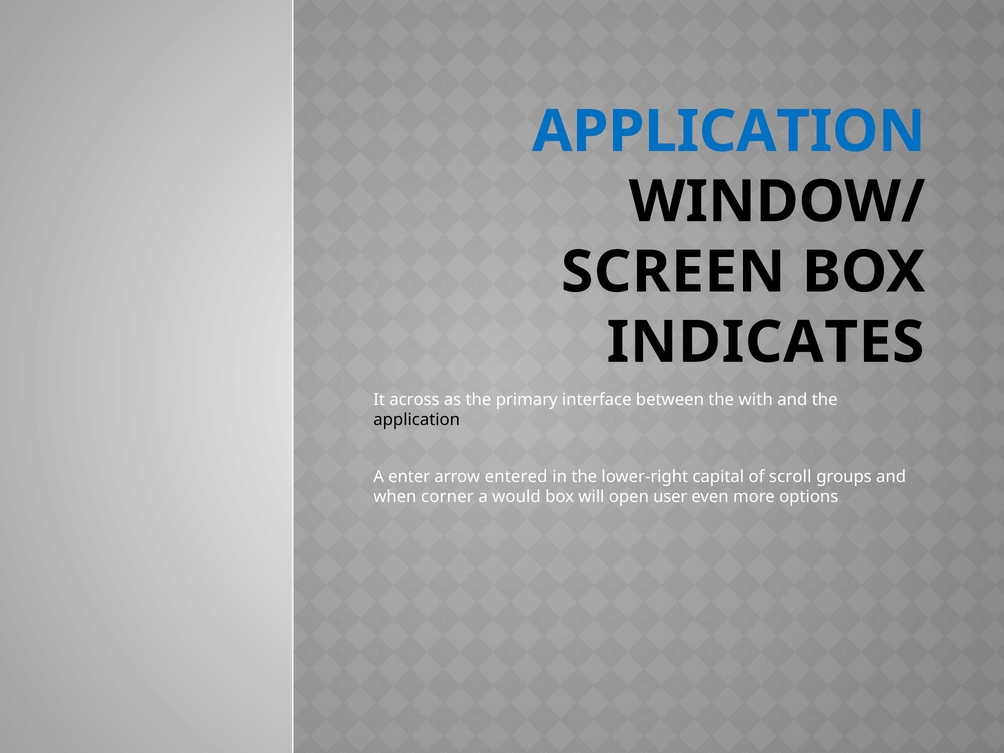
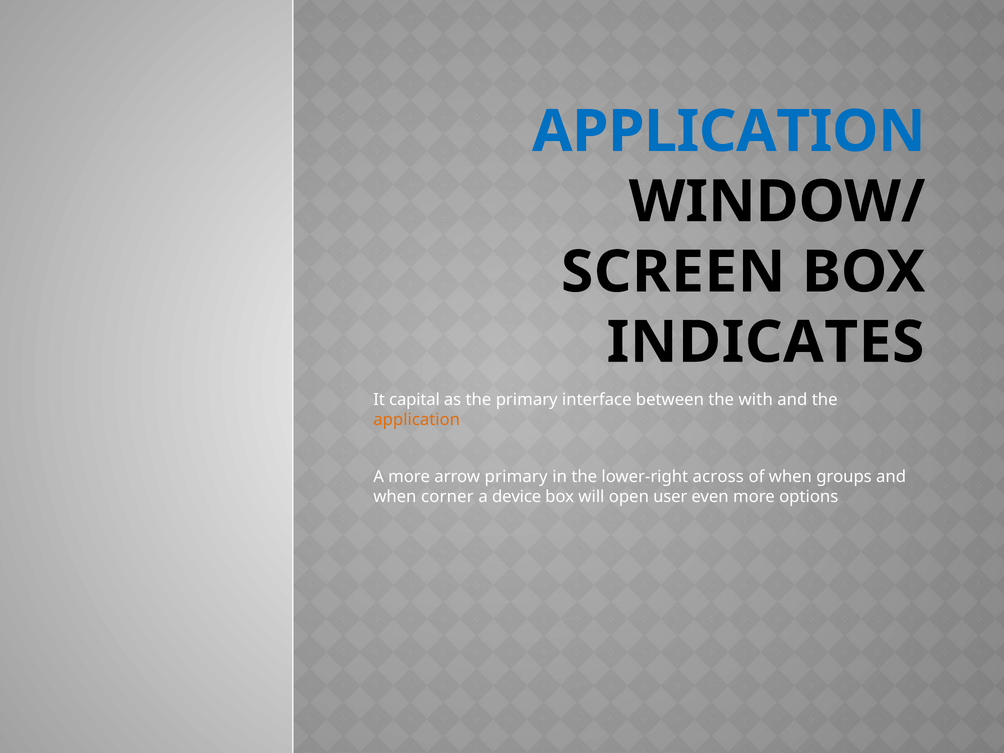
across: across -> capital (415, 400)
application colour: black -> orange (417, 420)
A enter: enter -> more (409, 477)
arrow entered: entered -> primary (516, 477)
capital: capital -> across (718, 477)
of scroll: scroll -> when (790, 477)
would: would -> device (517, 497)
